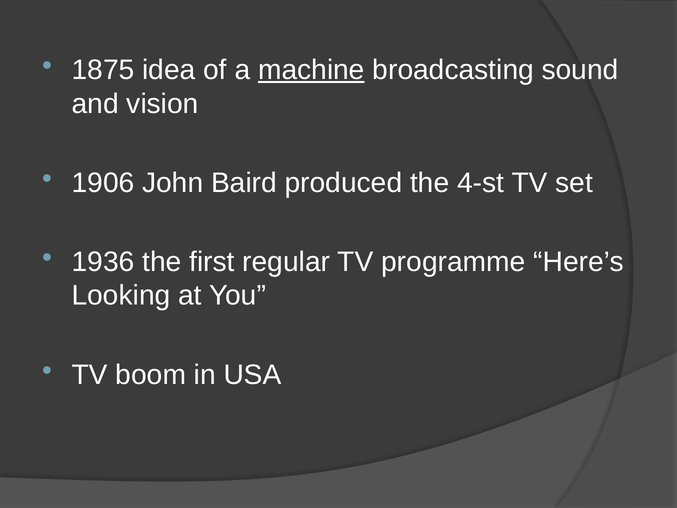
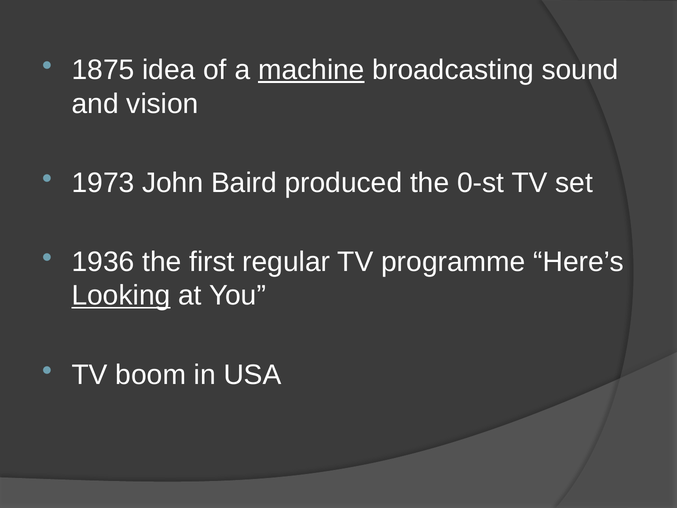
1906: 1906 -> 1973 (103, 183)
4-st: 4-st -> 0-st (481, 183)
Looking underline: none -> present (121, 296)
